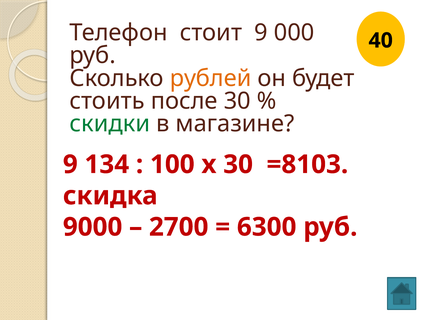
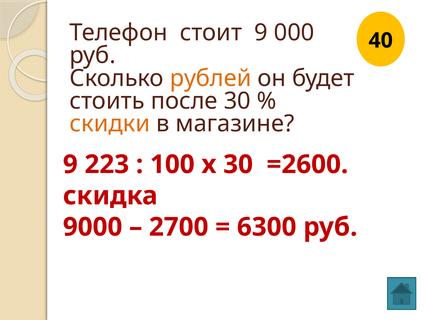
скидки colour: green -> orange (110, 123)
134: 134 -> 223 (107, 164)
=8103: =8103 -> =2600 (307, 164)
